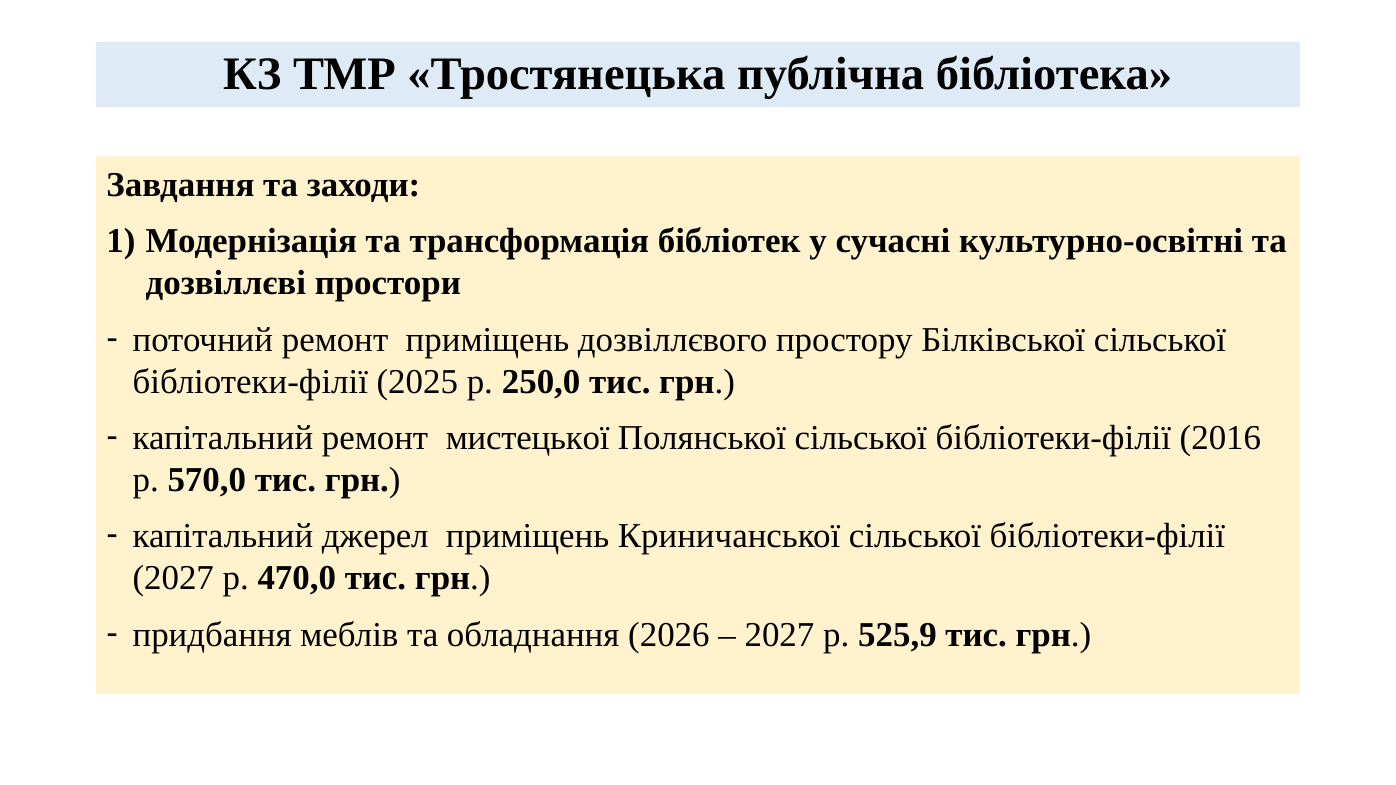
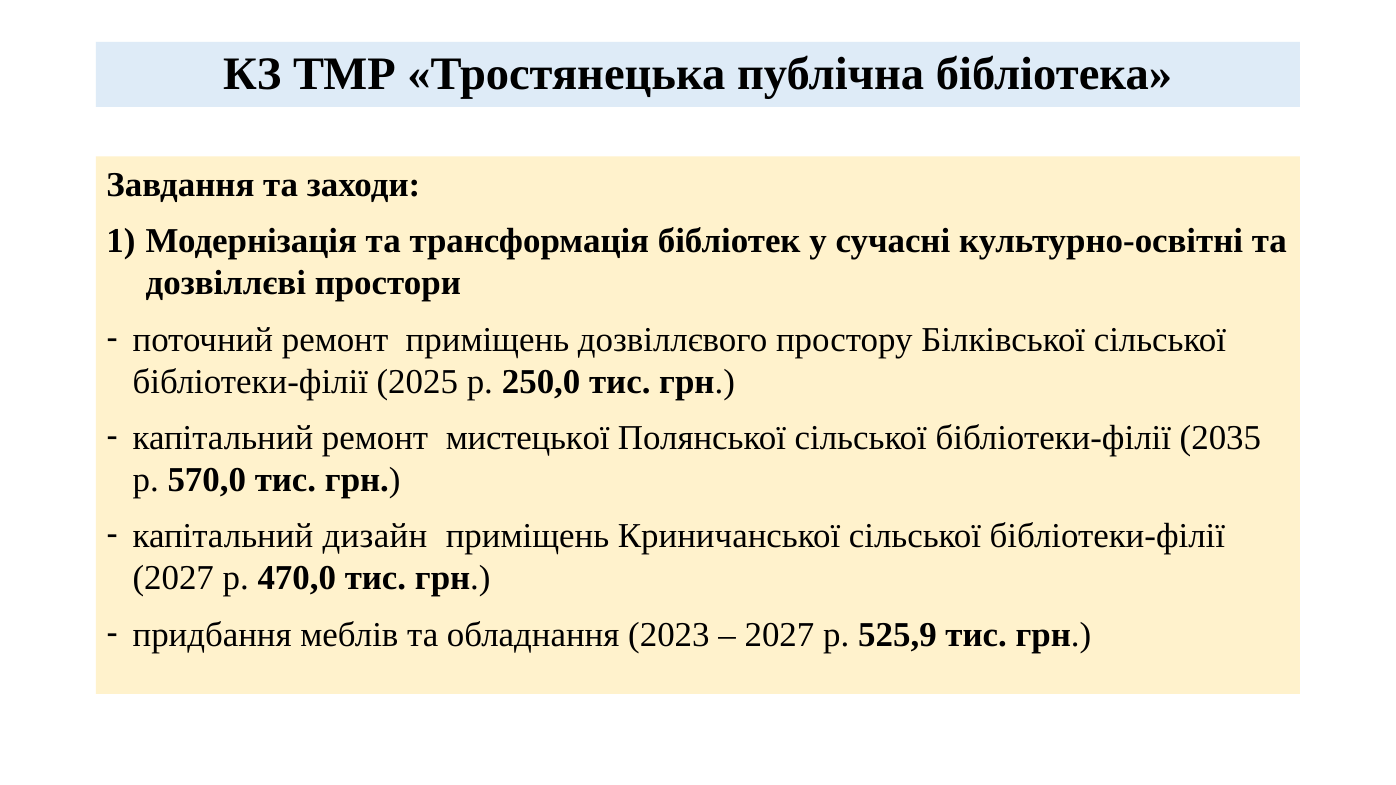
2016: 2016 -> 2035 (1220, 438)
джерел: джерел -> дизайн (375, 536)
2026: 2026 -> 2023 (669, 635)
